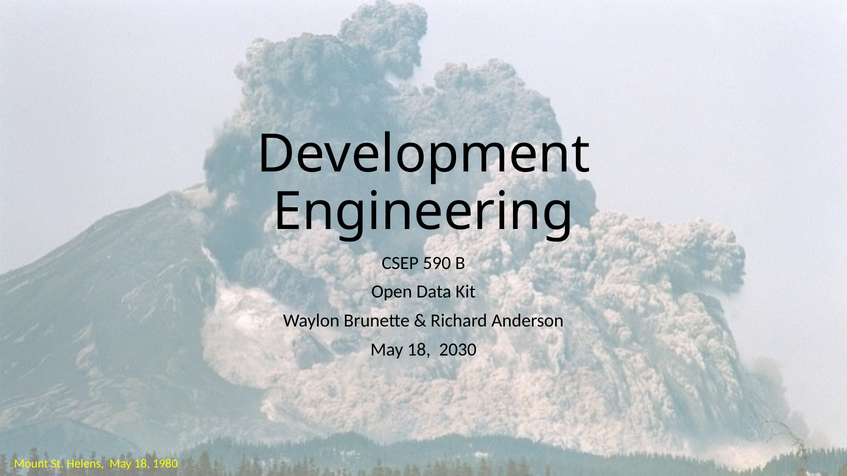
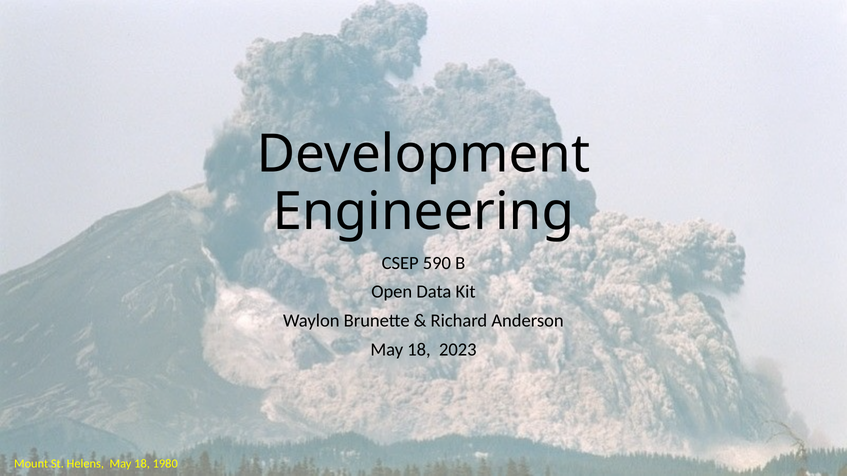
2030: 2030 -> 2023 (458, 350)
